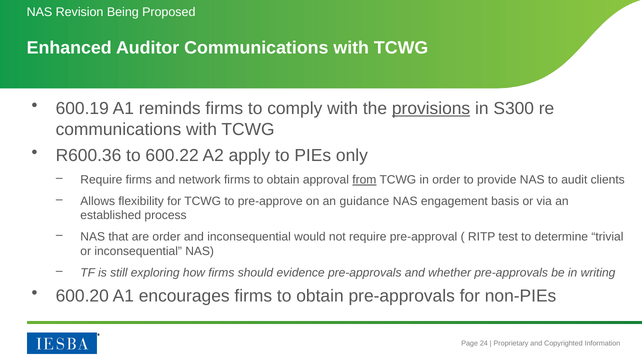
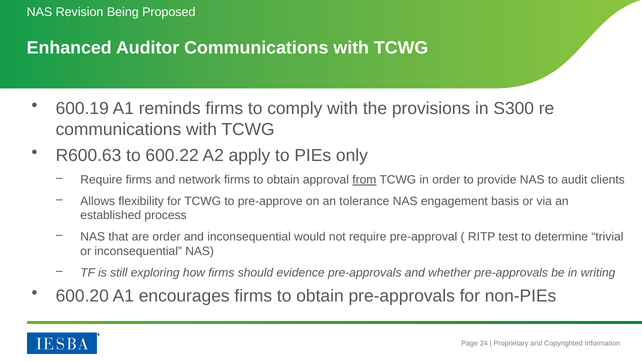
provisions underline: present -> none (431, 109)
R600.36: R600.36 -> R600.63 (88, 156)
guidance: guidance -> tolerance (364, 201)
